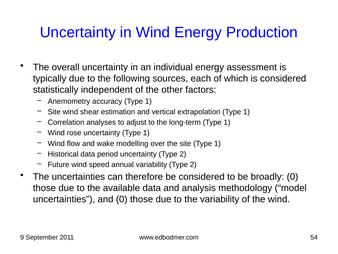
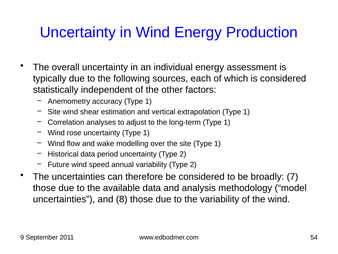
broadly 0: 0 -> 7 (293, 176)
and 0: 0 -> 8 (122, 199)
